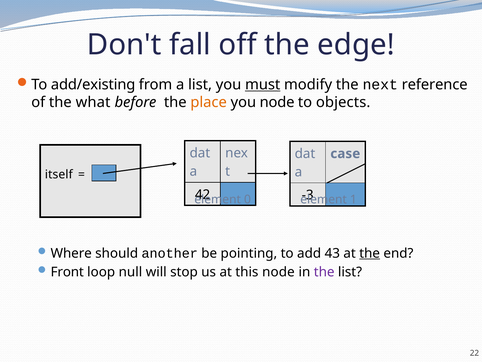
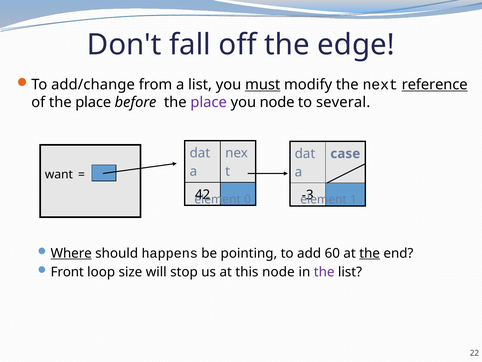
add/existing: add/existing -> add/change (93, 85)
reference underline: none -> present (435, 85)
of the what: what -> place (93, 102)
place colour: orange -> purple (209, 102)
objects: objects -> several (343, 102)
itself: itself -> want (59, 174)
Where underline: none -> present (71, 253)
another: another -> happens (170, 253)
43: 43 -> 60 (332, 253)
null: null -> size (130, 272)
